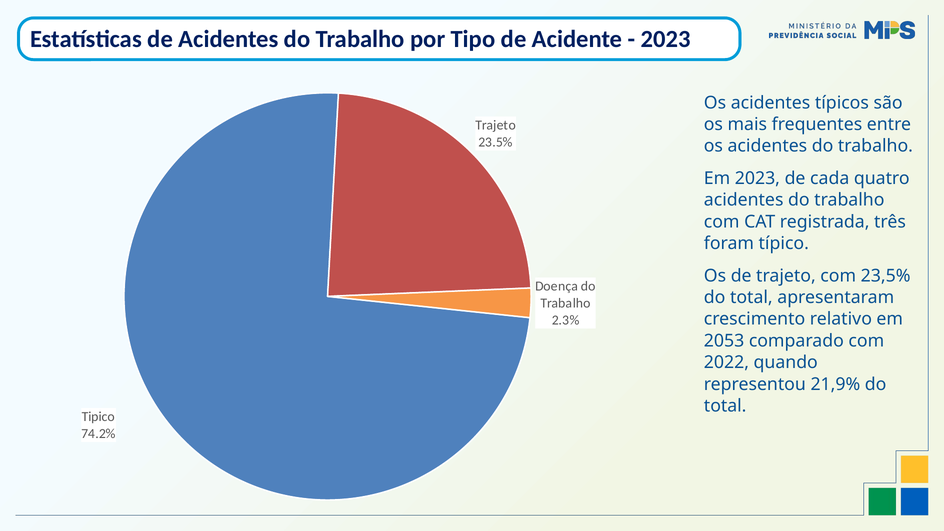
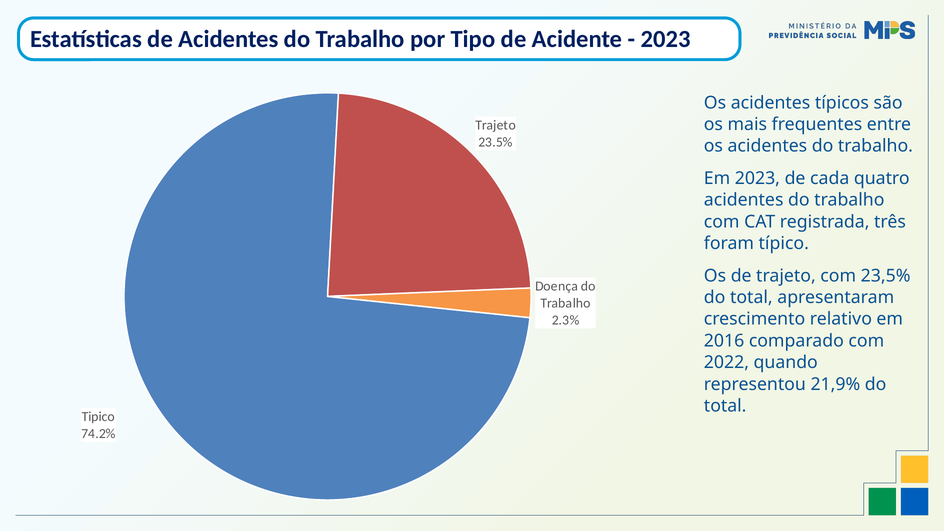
2053: 2053 -> 2016 (724, 341)
